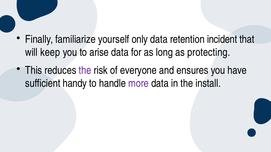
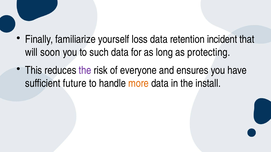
only: only -> loss (140, 39)
keep: keep -> soon (50, 52)
arise: arise -> such (99, 52)
handy: handy -> future (75, 84)
more colour: purple -> orange (139, 84)
